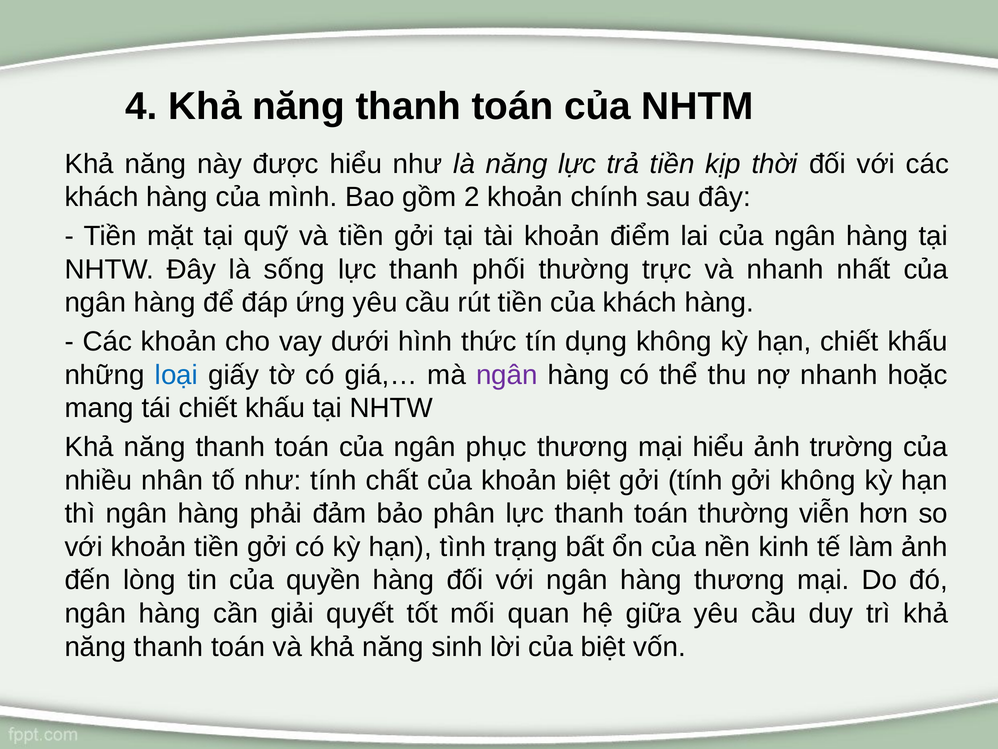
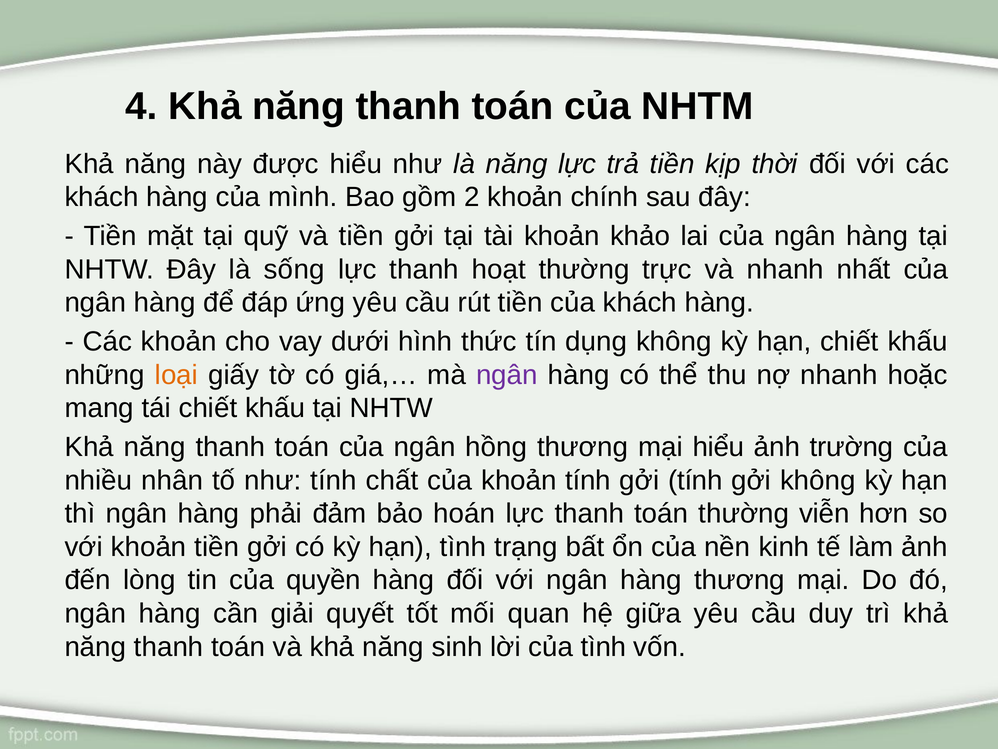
điểm: điểm -> khảo (640, 236)
phối: phối -> hoạt (499, 269)
loại colour: blue -> orange (176, 375)
phục: phục -> hồng (496, 447)
khoản biệt: biệt -> tính (588, 480)
phân: phân -> hoán (464, 513)
của biệt: biệt -> tình (603, 646)
